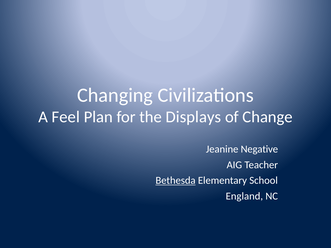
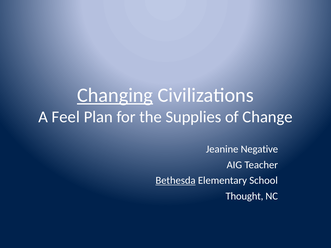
Changing underline: none -> present (115, 95)
Displays: Displays -> Supplies (193, 117)
England: England -> Thought (244, 196)
